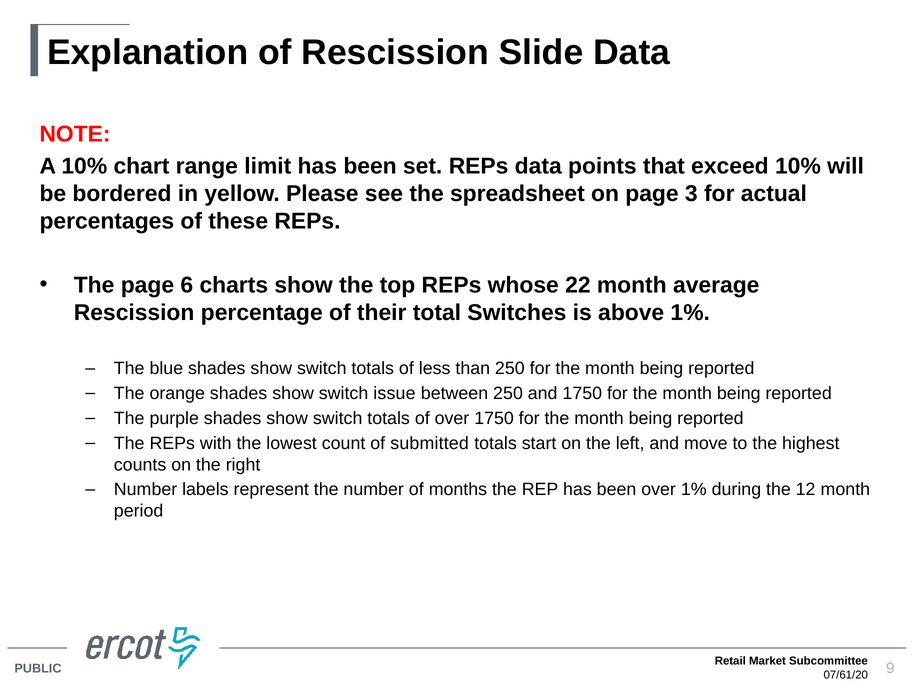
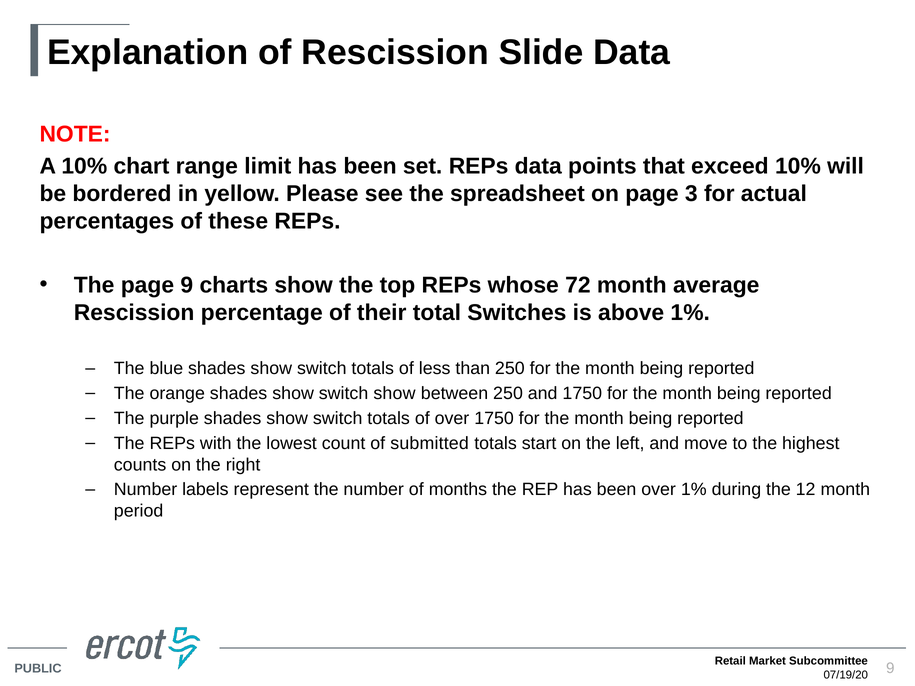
page 6: 6 -> 9 (187, 285)
22: 22 -> 72 (578, 285)
switch issue: issue -> show (394, 394)
07/61/20: 07/61/20 -> 07/19/20 (846, 675)
